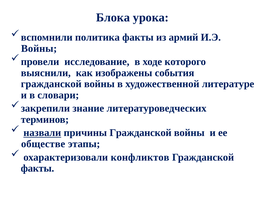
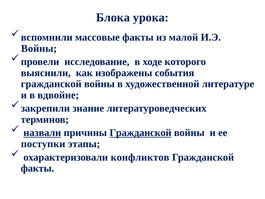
политика: политика -> массовые (97, 37)
армий: армий -> малой (183, 37)
словари: словари -> вдвойне (58, 95)
Гражданской underline: none -> present (141, 133)
обществе: обществе -> поступки (43, 144)
